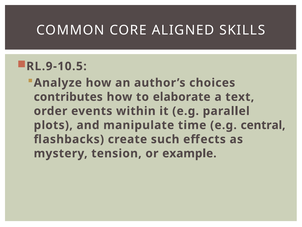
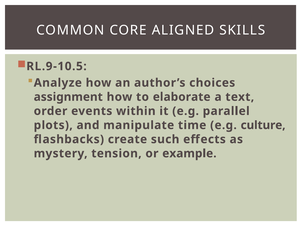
contributes: contributes -> assignment (68, 97)
central: central -> culture (263, 125)
